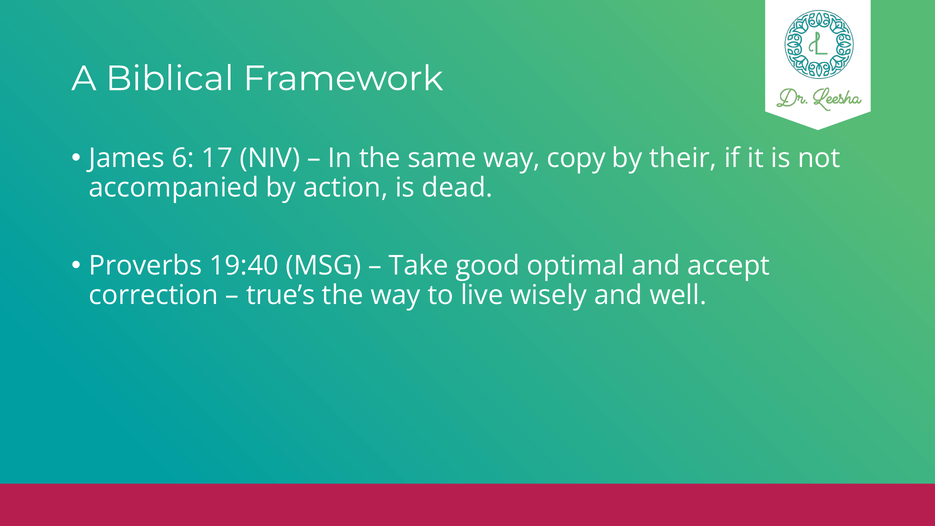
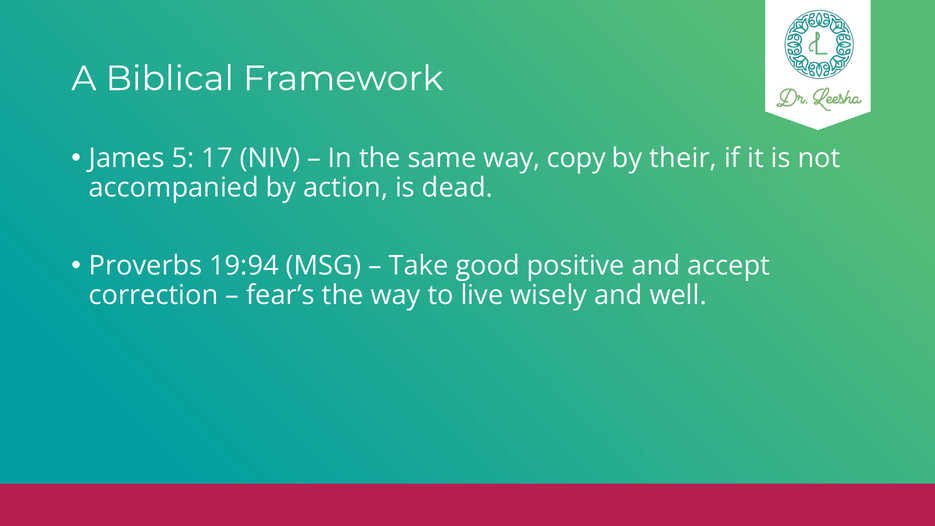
6: 6 -> 5 (183, 158)
19:40: 19:40 -> 19:94 (244, 266)
optimal: optimal -> positive (576, 266)
true’s: true’s -> fear’s (280, 295)
